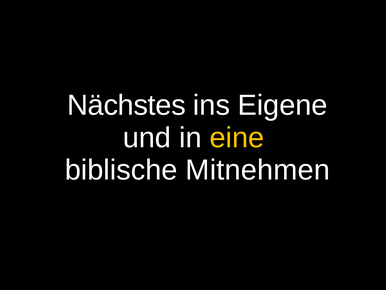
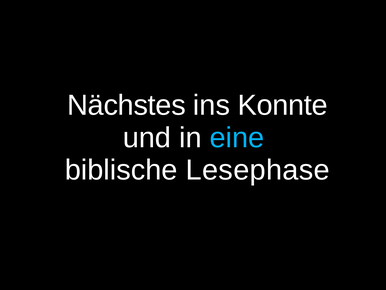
Eigene: Eigene -> Konnte (283, 105)
eine colour: yellow -> light blue (237, 137)
Mitnehmen: Mitnehmen -> Lesephase (258, 170)
